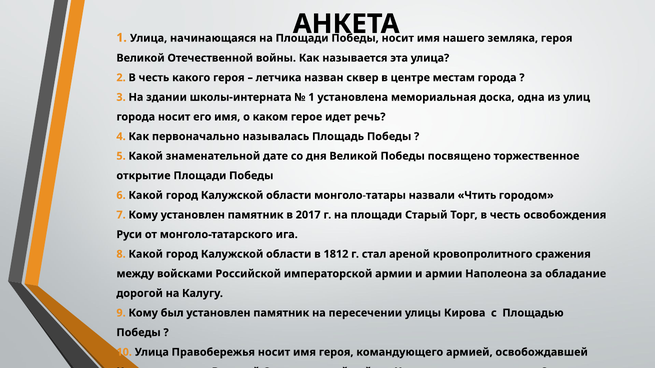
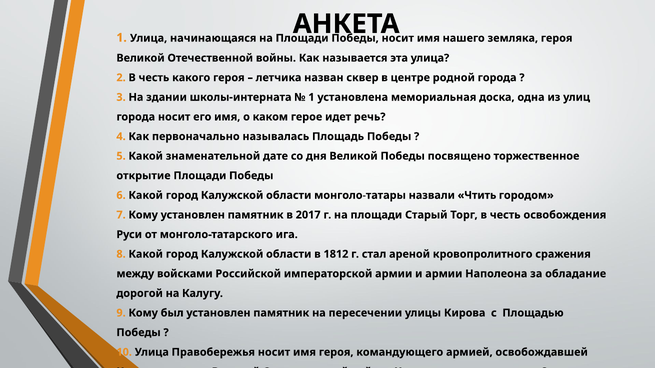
местам: местам -> родной (454, 78)
